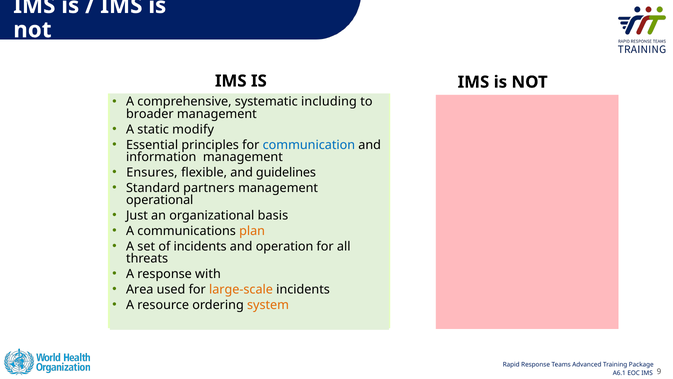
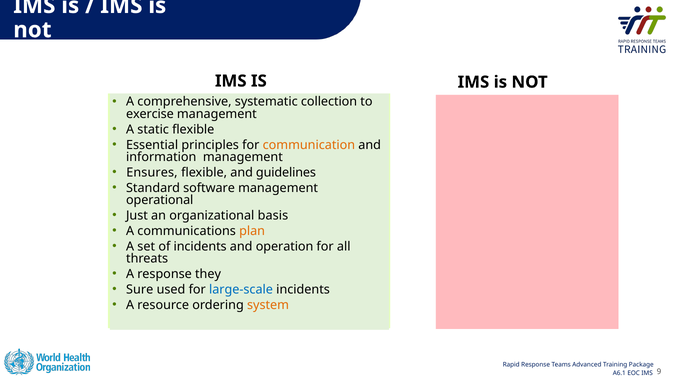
including: including -> collection (329, 102)
broader: broader -> exercise (150, 114)
static modify: modify -> flexible (193, 129)
communication colour: blue -> orange (309, 145)
partners: partners -> software (209, 188)
with: with -> they (208, 274)
Area: Area -> Sure (140, 289)
large-scale colour: orange -> blue (241, 289)
